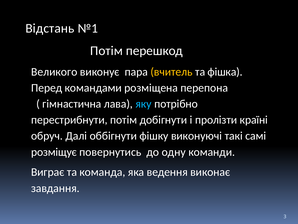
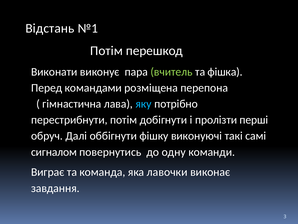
Великого: Великого -> Виконати (54, 72)
вчитель colour: yellow -> light green (172, 72)
країні: країні -> перші (254, 120)
розміщує: розміщує -> сигналом (54, 152)
ведення: ведення -> лавочки (167, 172)
